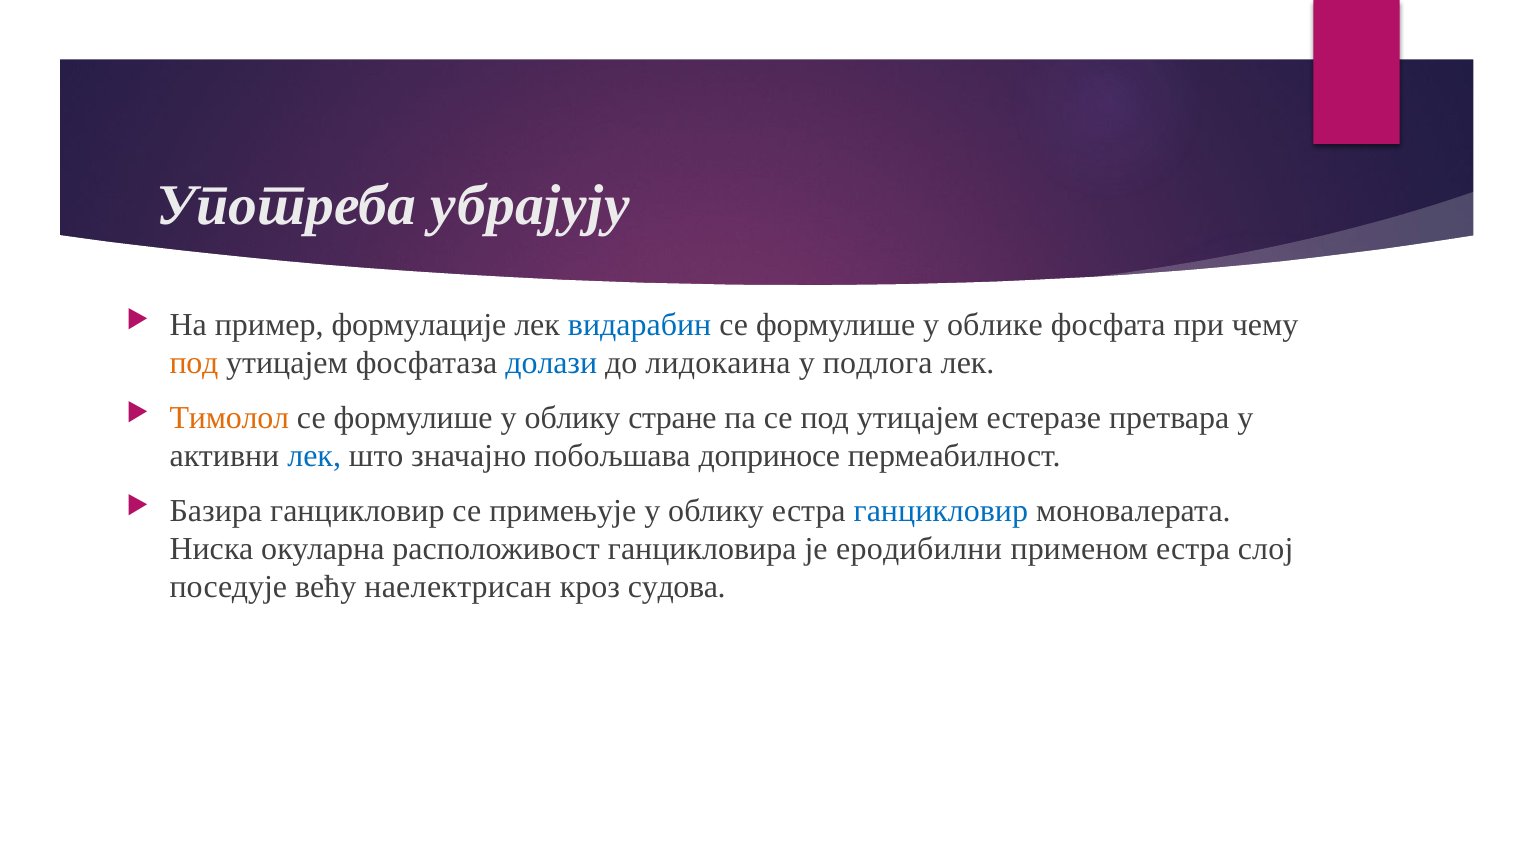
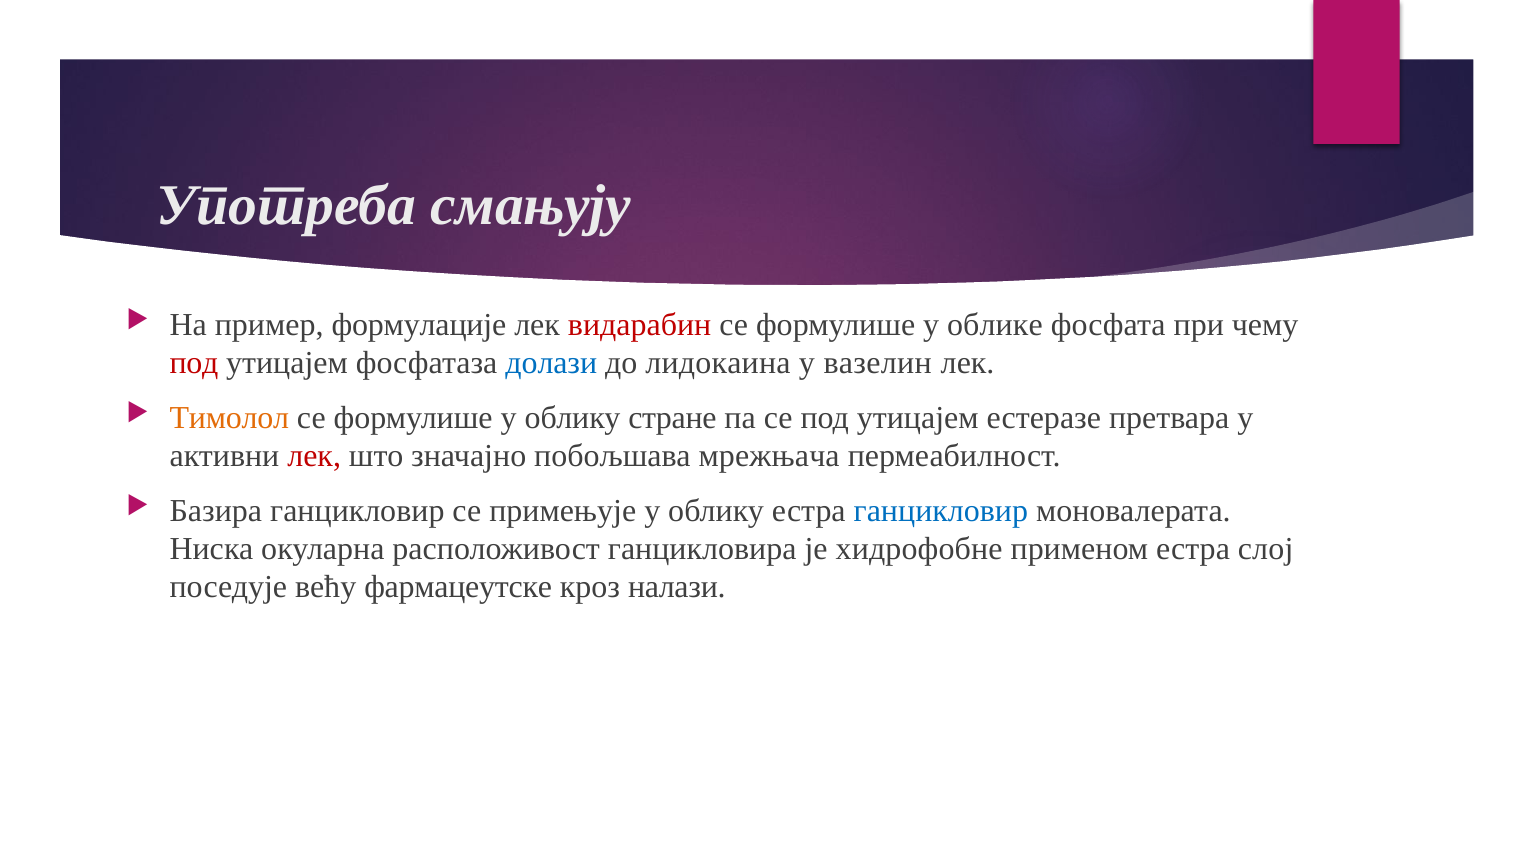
убрајују: убрајују -> смањују (531, 205)
видарабин colour: blue -> red (640, 325)
под colour: orange -> red (194, 363)
подлога: подлога -> вазелин (878, 363)
лек colour: blue -> red (314, 456)
доприносе: доприносе -> мрежњача (769, 456)
еродибилни: еродибилни -> хидрофобне (919, 549)
наелектрисан: наелектрисан -> фармацеутске (458, 587)
судова: судова -> налази (677, 587)
